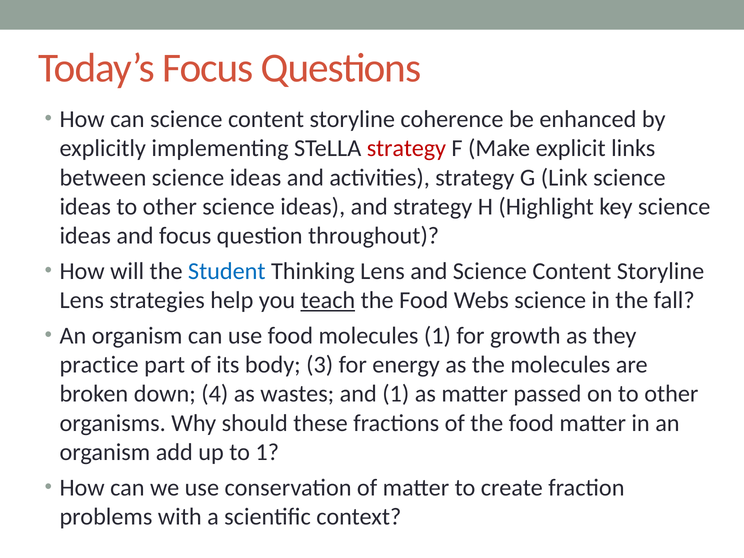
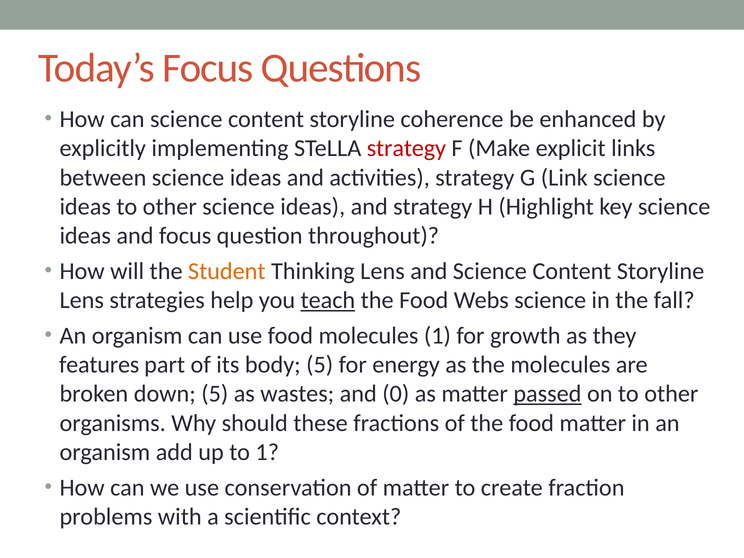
Student colour: blue -> orange (227, 271)
practice: practice -> features (99, 365)
body 3: 3 -> 5 (320, 365)
down 4: 4 -> 5 (215, 394)
and 1: 1 -> 0 (396, 394)
passed underline: none -> present (547, 394)
